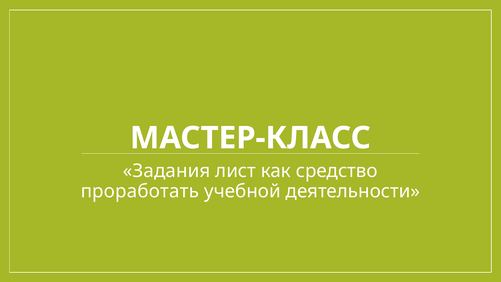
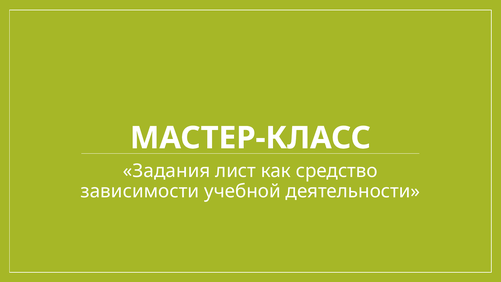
проработать: проработать -> зависимости (140, 191)
